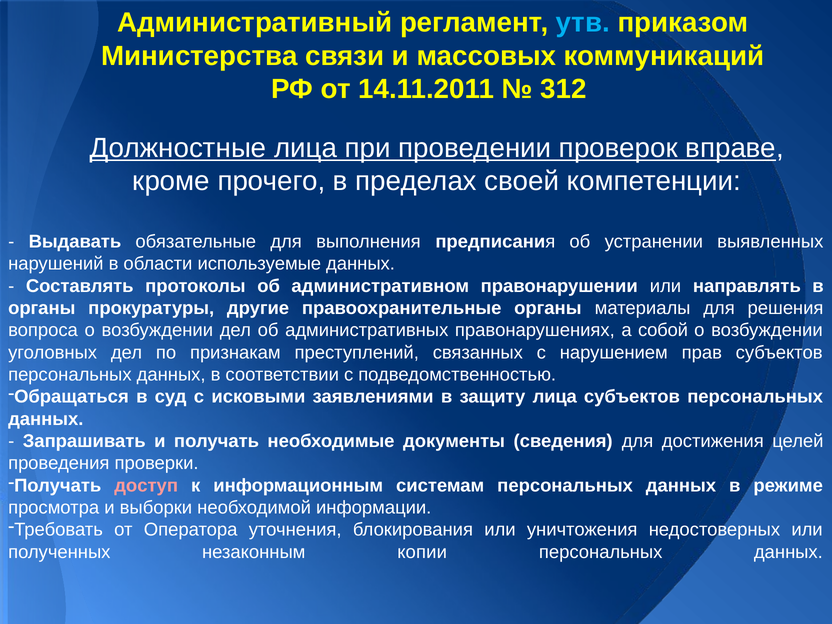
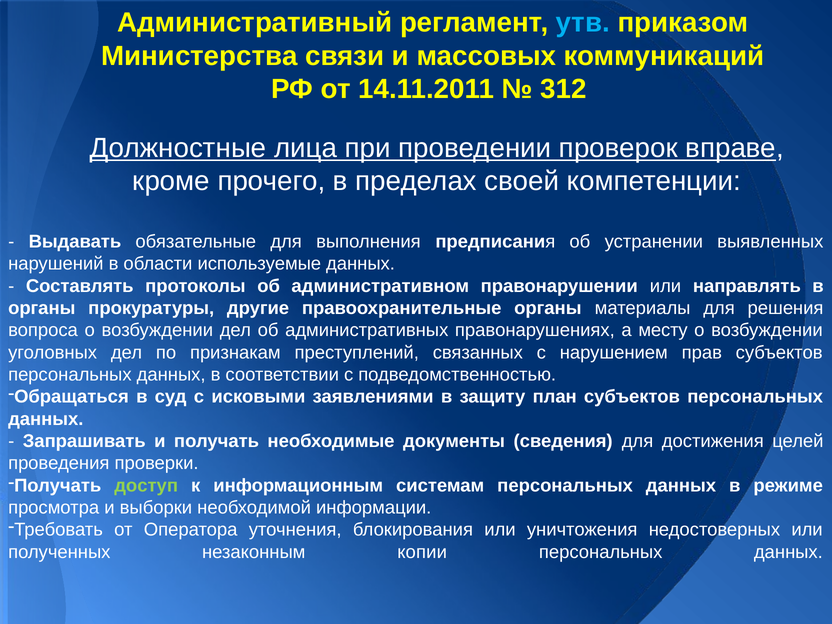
собой: собой -> месту (663, 330)
защиту лица: лица -> план (555, 397)
доступ colour: pink -> light green (146, 486)
